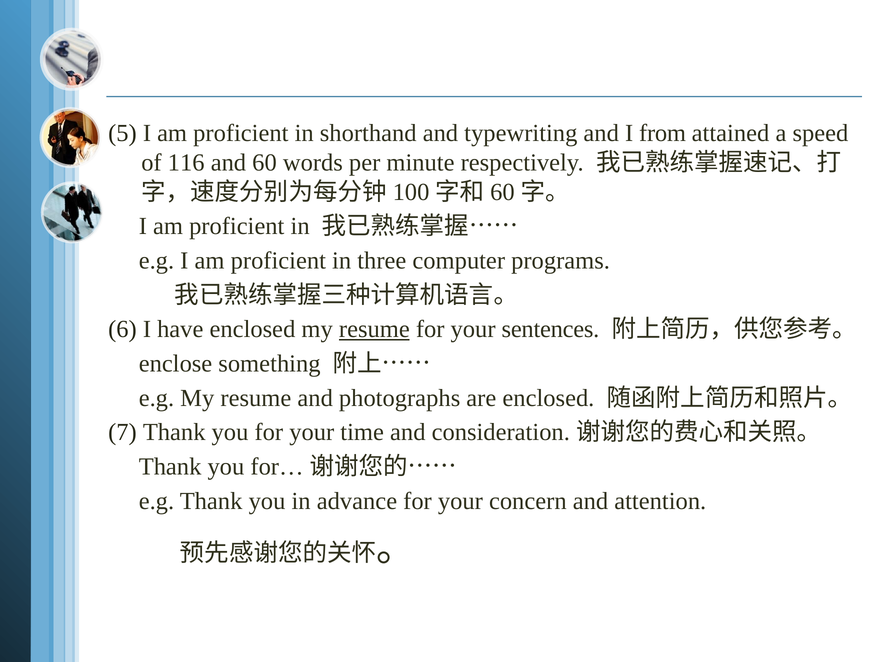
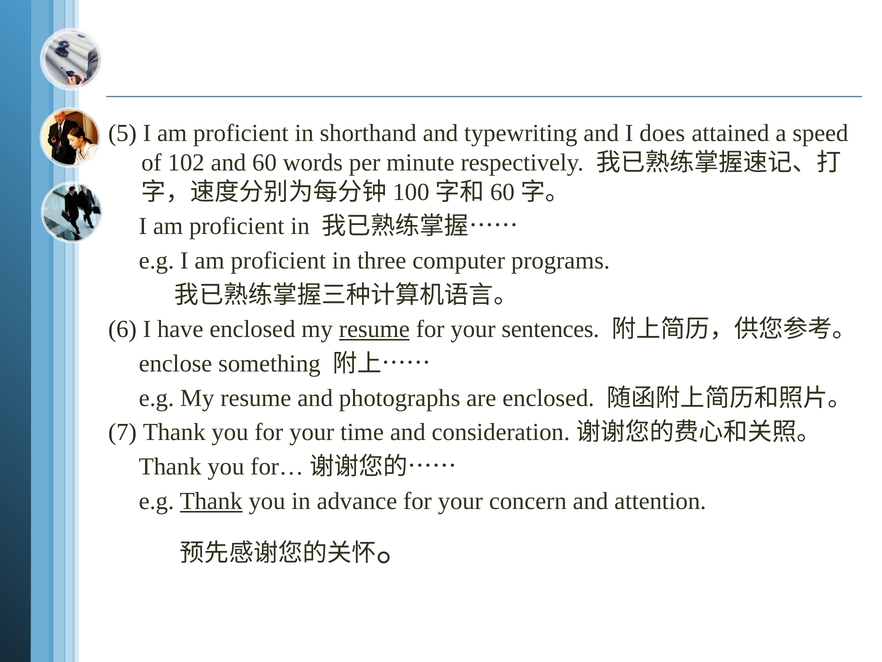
from: from -> does (662, 133)
116: 116 -> 102 (186, 162)
Thank underline: none -> present (211, 501)
